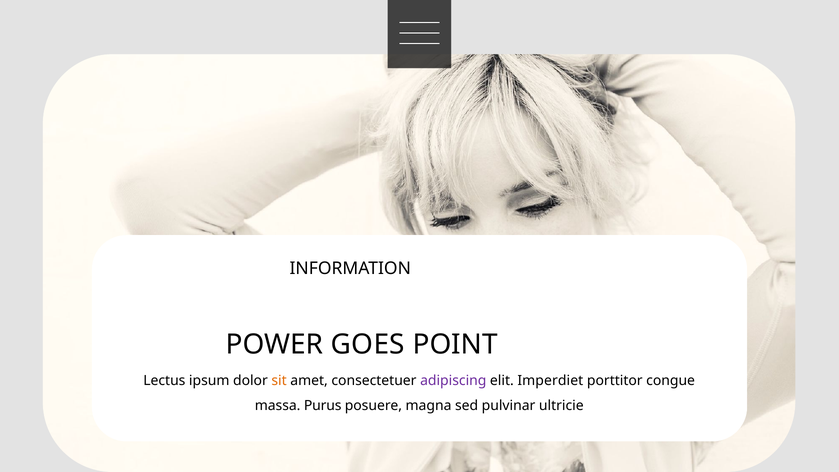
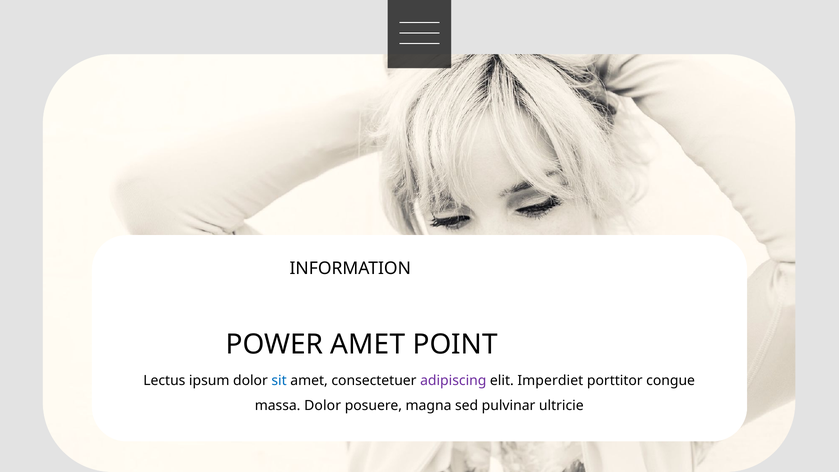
POWER GOES: GOES -> AMET (368, 345)
sit colour: orange -> blue (279, 380)
massa Purus: Purus -> Dolor (323, 406)
